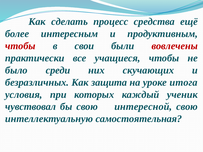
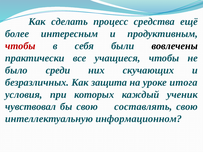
свои: свои -> себя (84, 46)
вовлечены colour: red -> black (175, 46)
интересной: интересной -> составлять (143, 107)
самостоятельная: самостоятельная -> информационном (139, 119)
